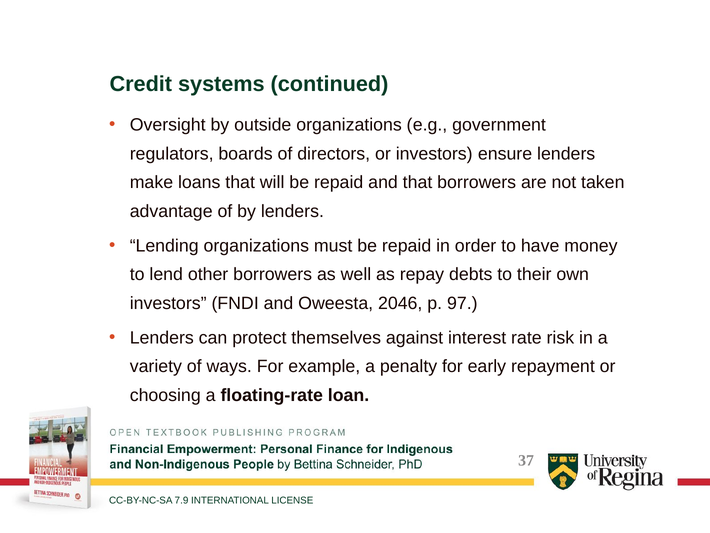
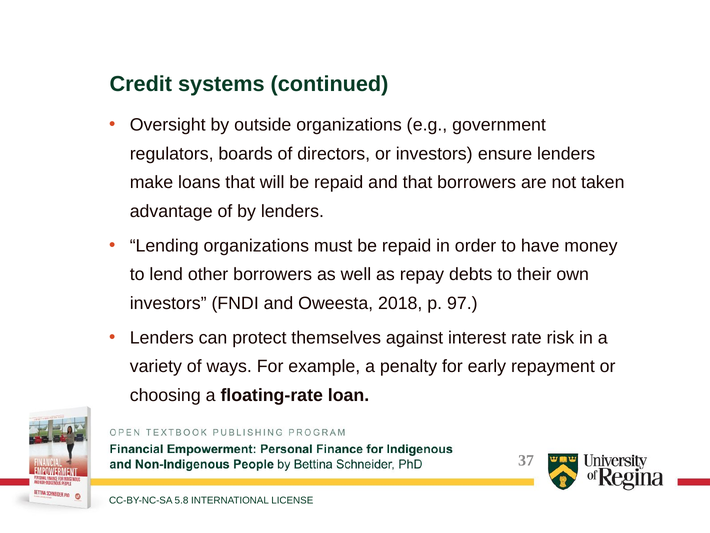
2046: 2046 -> 2018 (400, 303)
7.9: 7.9 -> 5.8 (181, 500)
